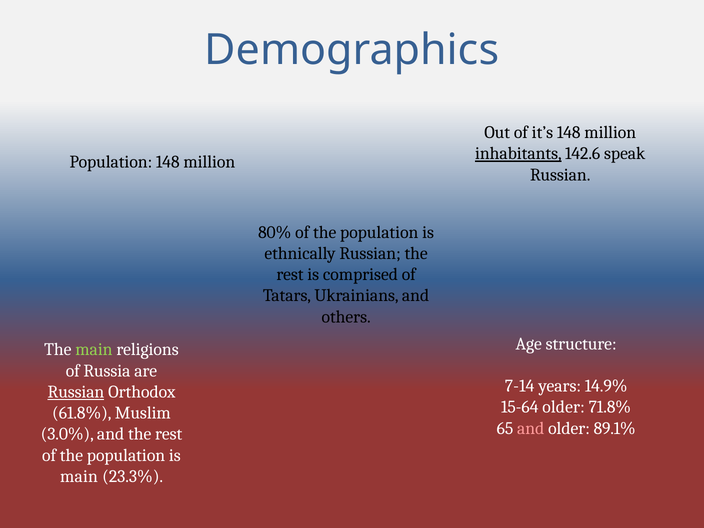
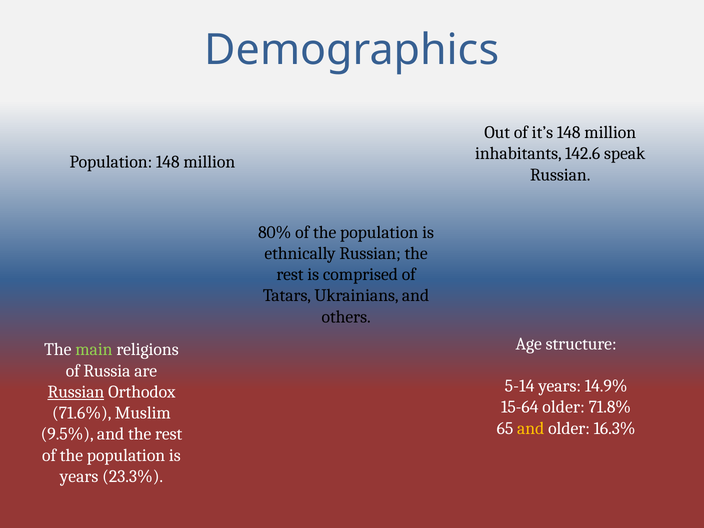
inhabitants underline: present -> none (518, 154)
7-14: 7-14 -> 5-14 (520, 386)
61.8%: 61.8% -> 71.6% (82, 413)
and colour: pink -> yellow (531, 428)
89.1%: 89.1% -> 16.3% (615, 428)
3.0%: 3.0% -> 9.5% (67, 434)
main: main -> years (79, 476)
